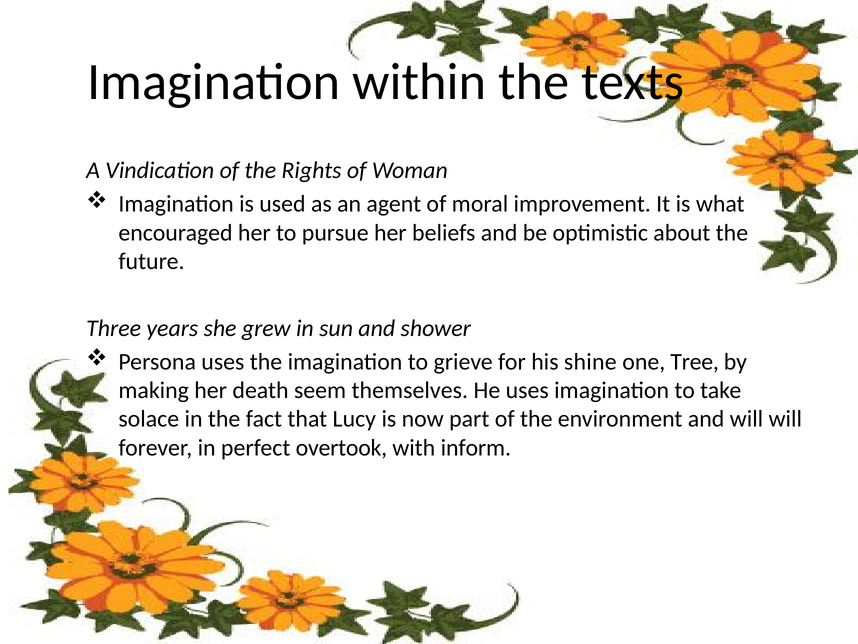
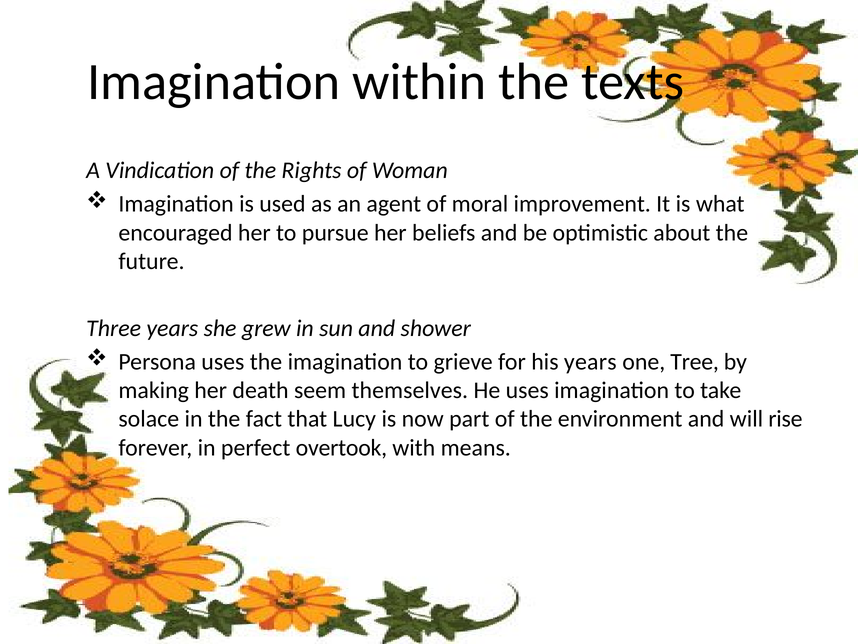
his shine: shine -> years (590, 361)
will will: will -> rise (785, 419)
inform: inform -> means (476, 447)
